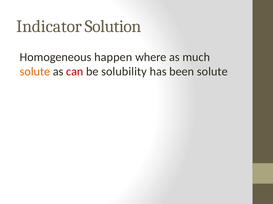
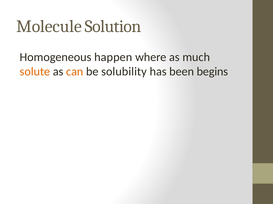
Indicator: Indicator -> Molecule (49, 26)
can colour: red -> orange (75, 72)
been solute: solute -> begins (212, 72)
